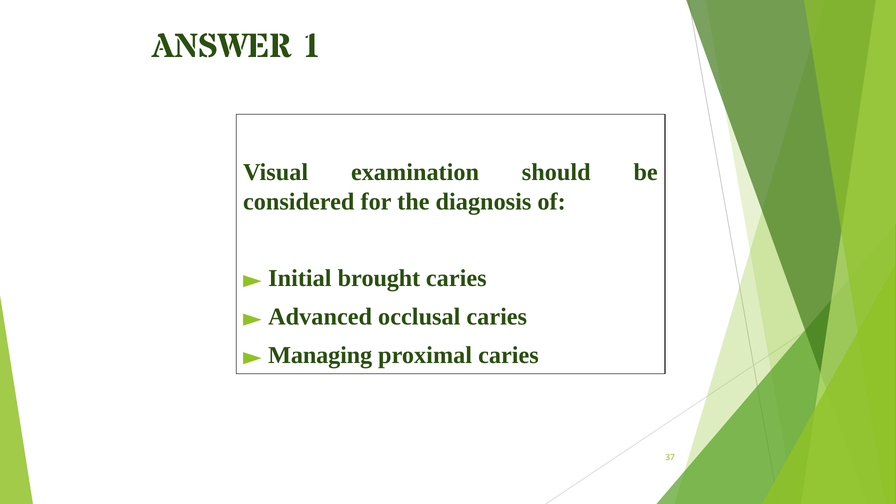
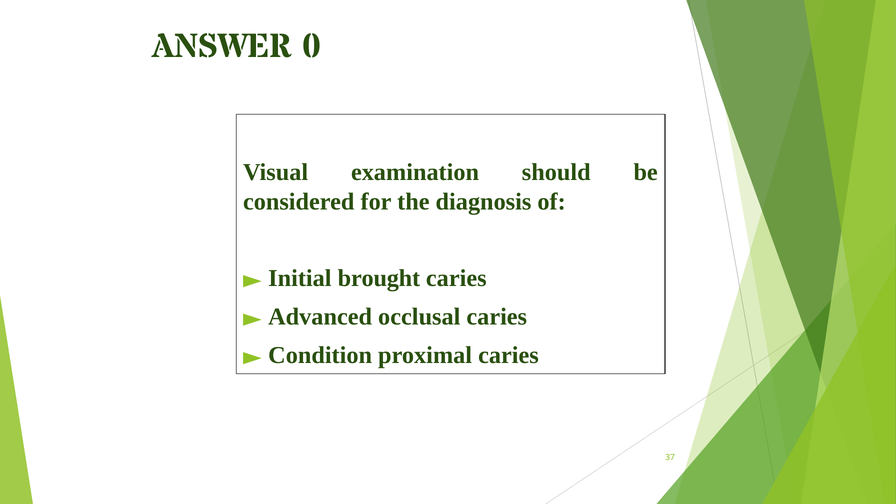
1: 1 -> 0 (312, 46)
Managing: Managing -> Condition (320, 355)
